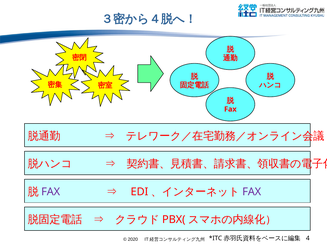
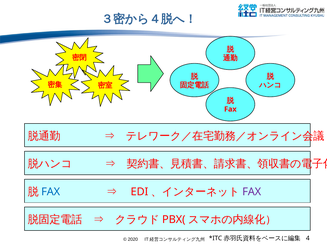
FAX colour: purple -> blue (51, 192)
